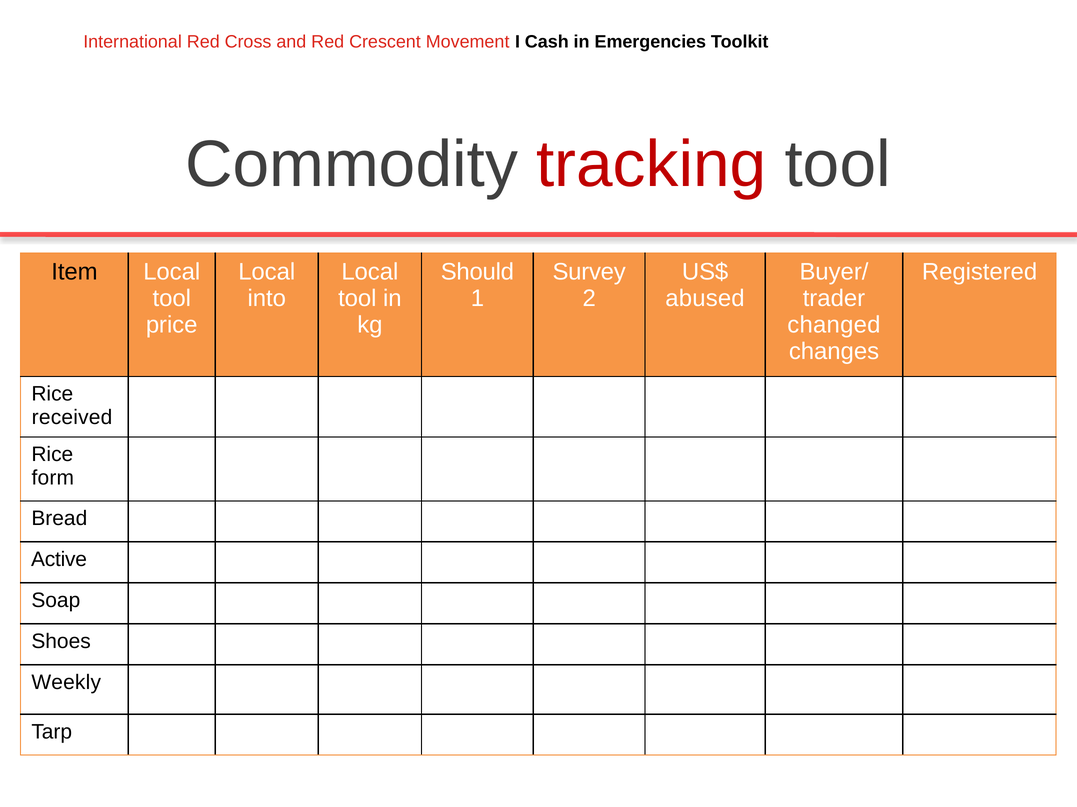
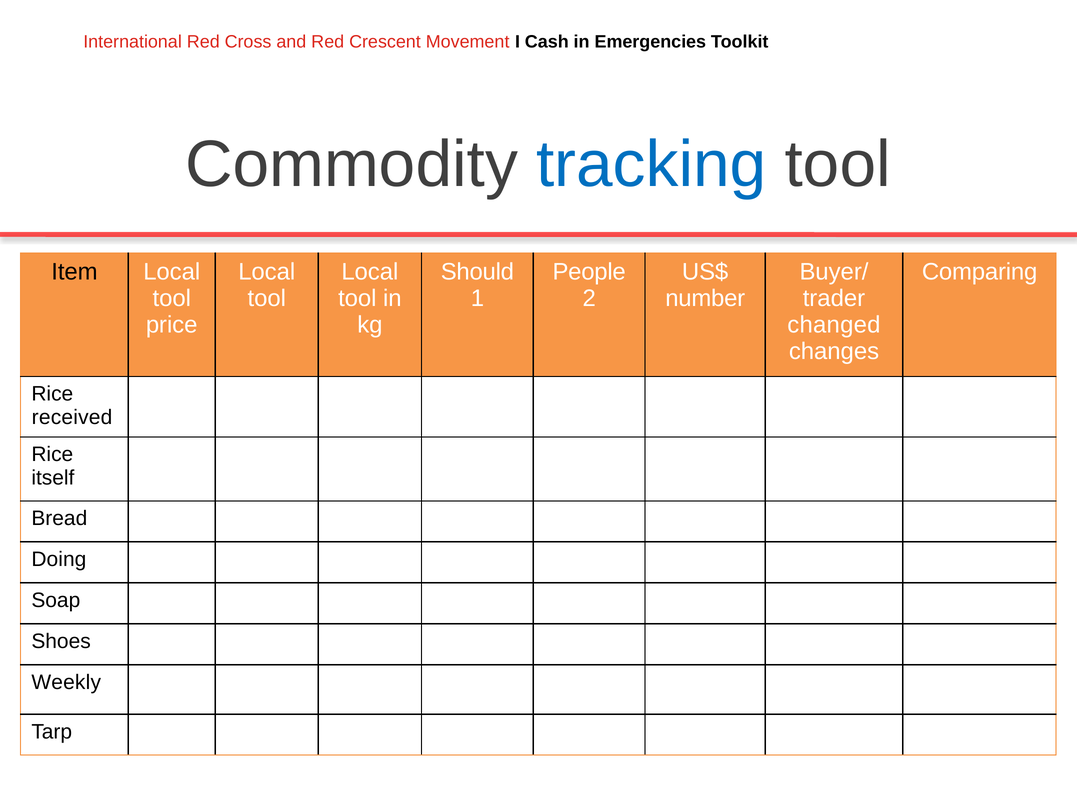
tracking colour: red -> blue (651, 165)
Survey: Survey -> People (589, 272)
Registered: Registered -> Comparing (980, 272)
into: into -> tool (267, 299)
abused: abused -> number (705, 299)
form: form -> itself (53, 479)
Active: Active -> Doing (59, 560)
